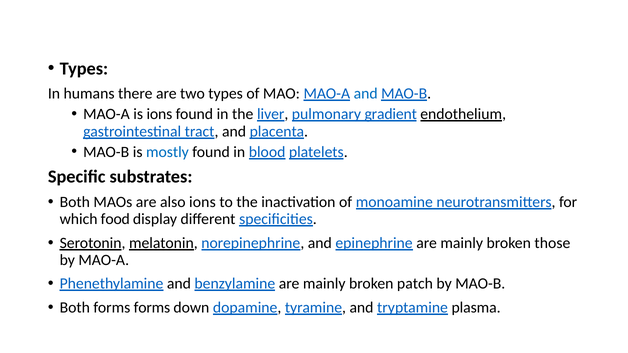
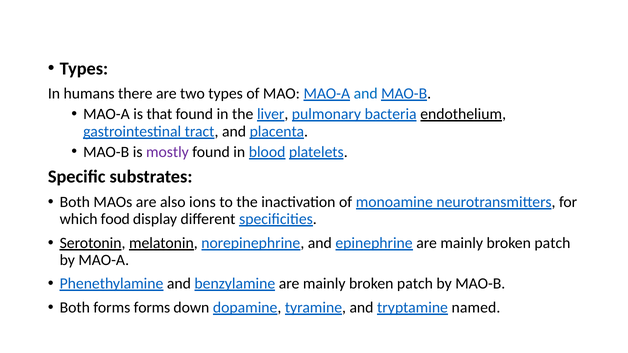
is ions: ions -> that (159, 114)
gradient: gradient -> bacteria (391, 114)
mostly colour: blue -> purple (167, 152)
those: those -> patch (552, 243)
plasma: plasma -> named (476, 308)
